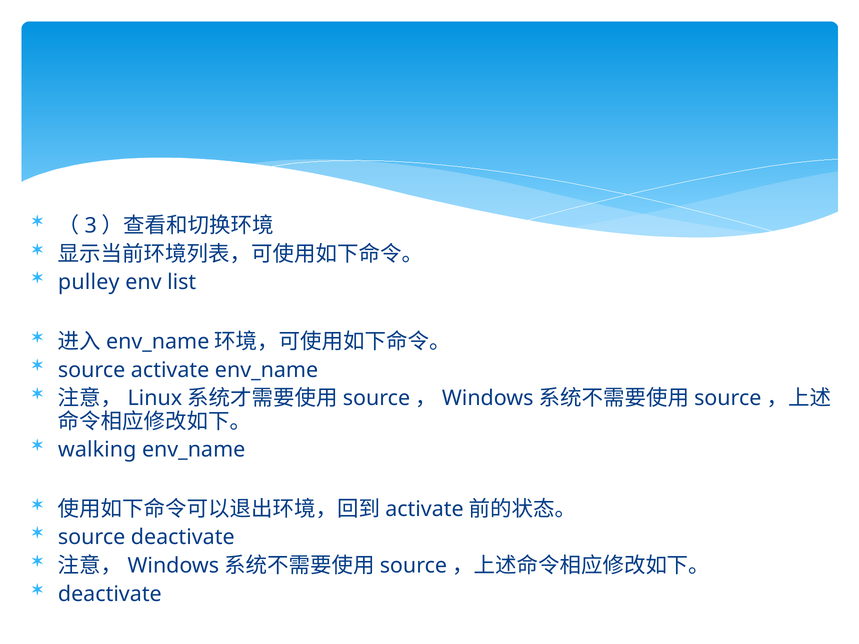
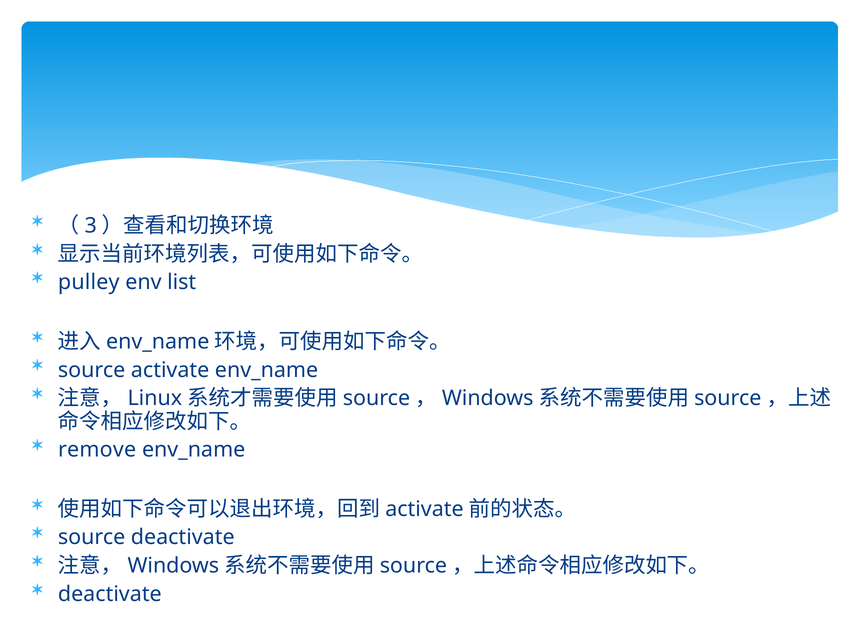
walking: walking -> remove (97, 450)
